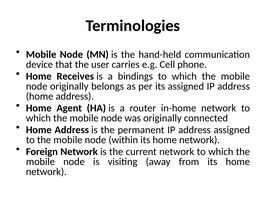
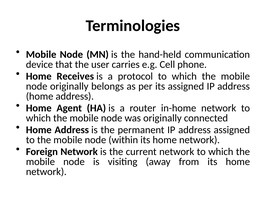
bindings: bindings -> protocol (135, 76)
